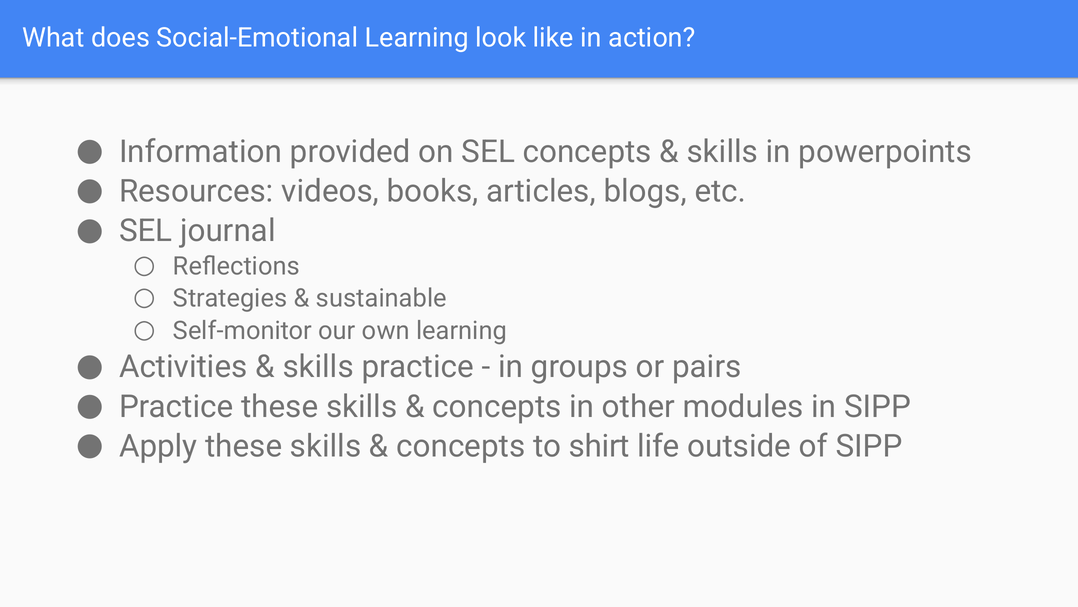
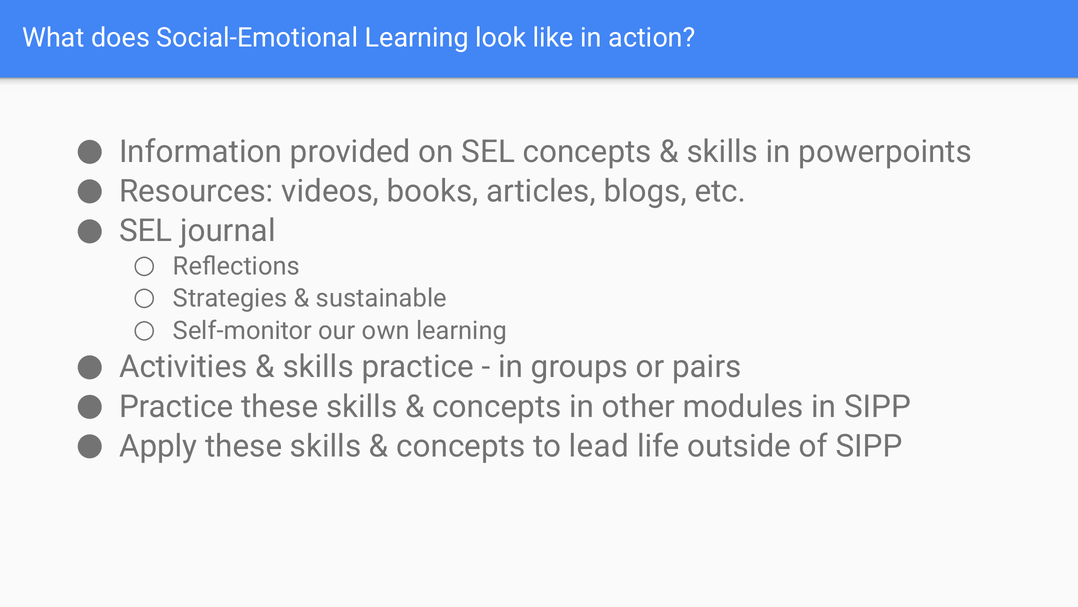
shirt: shirt -> lead (599, 446)
